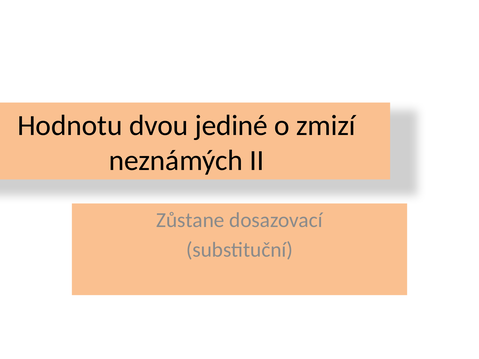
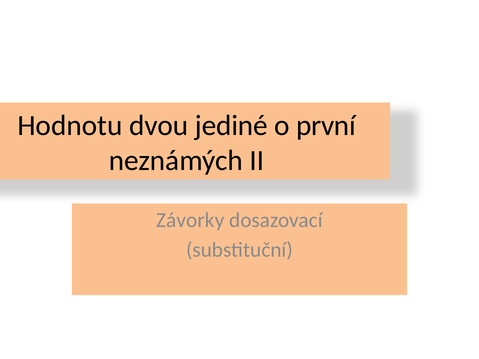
zmizí: zmizí -> první (326, 126)
Zůstane: Zůstane -> Závorky (190, 220)
